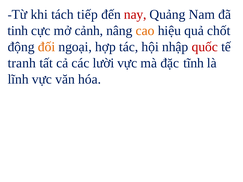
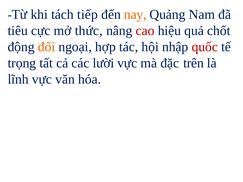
nay colour: red -> orange (135, 15)
tinh: tinh -> tiêu (18, 31)
cảnh: cảnh -> thức (89, 31)
cao colour: orange -> red (145, 31)
tranh: tranh -> trọng (22, 63)
tĩnh: tĩnh -> trên (194, 63)
